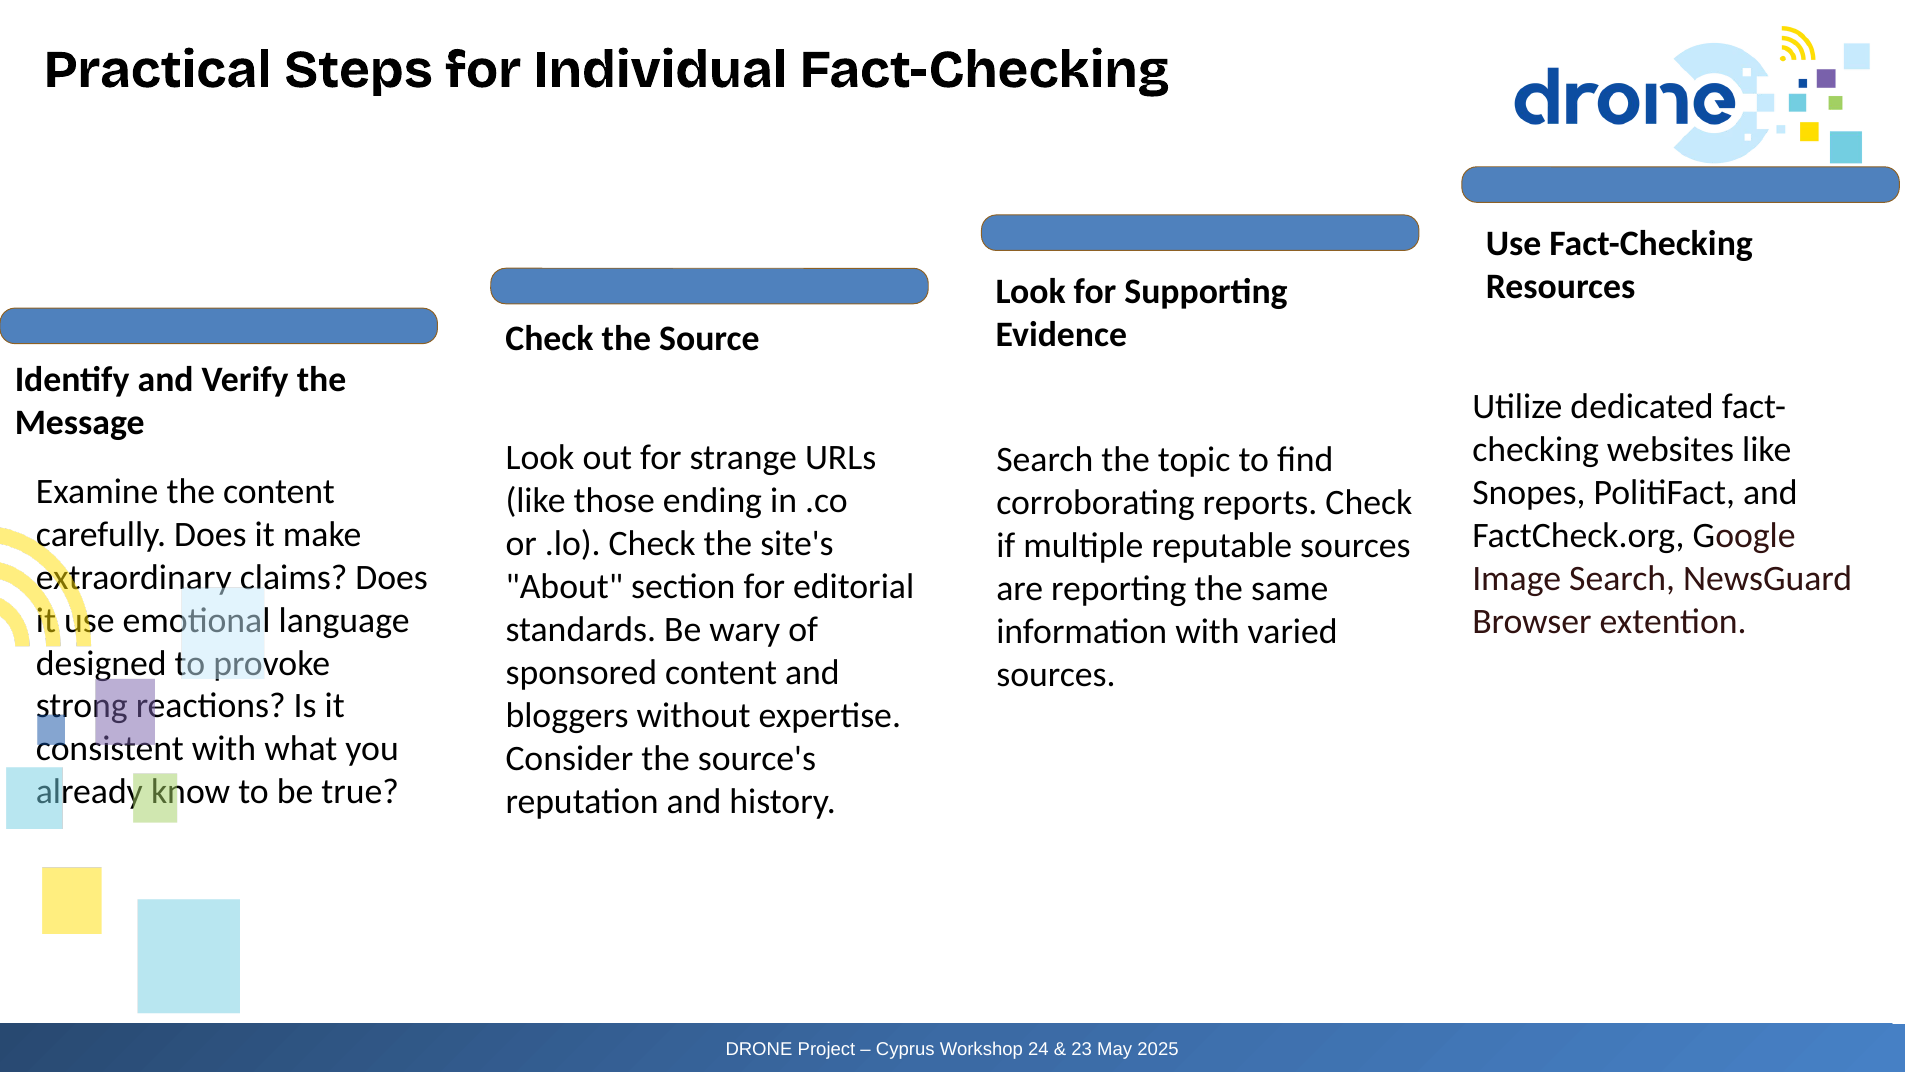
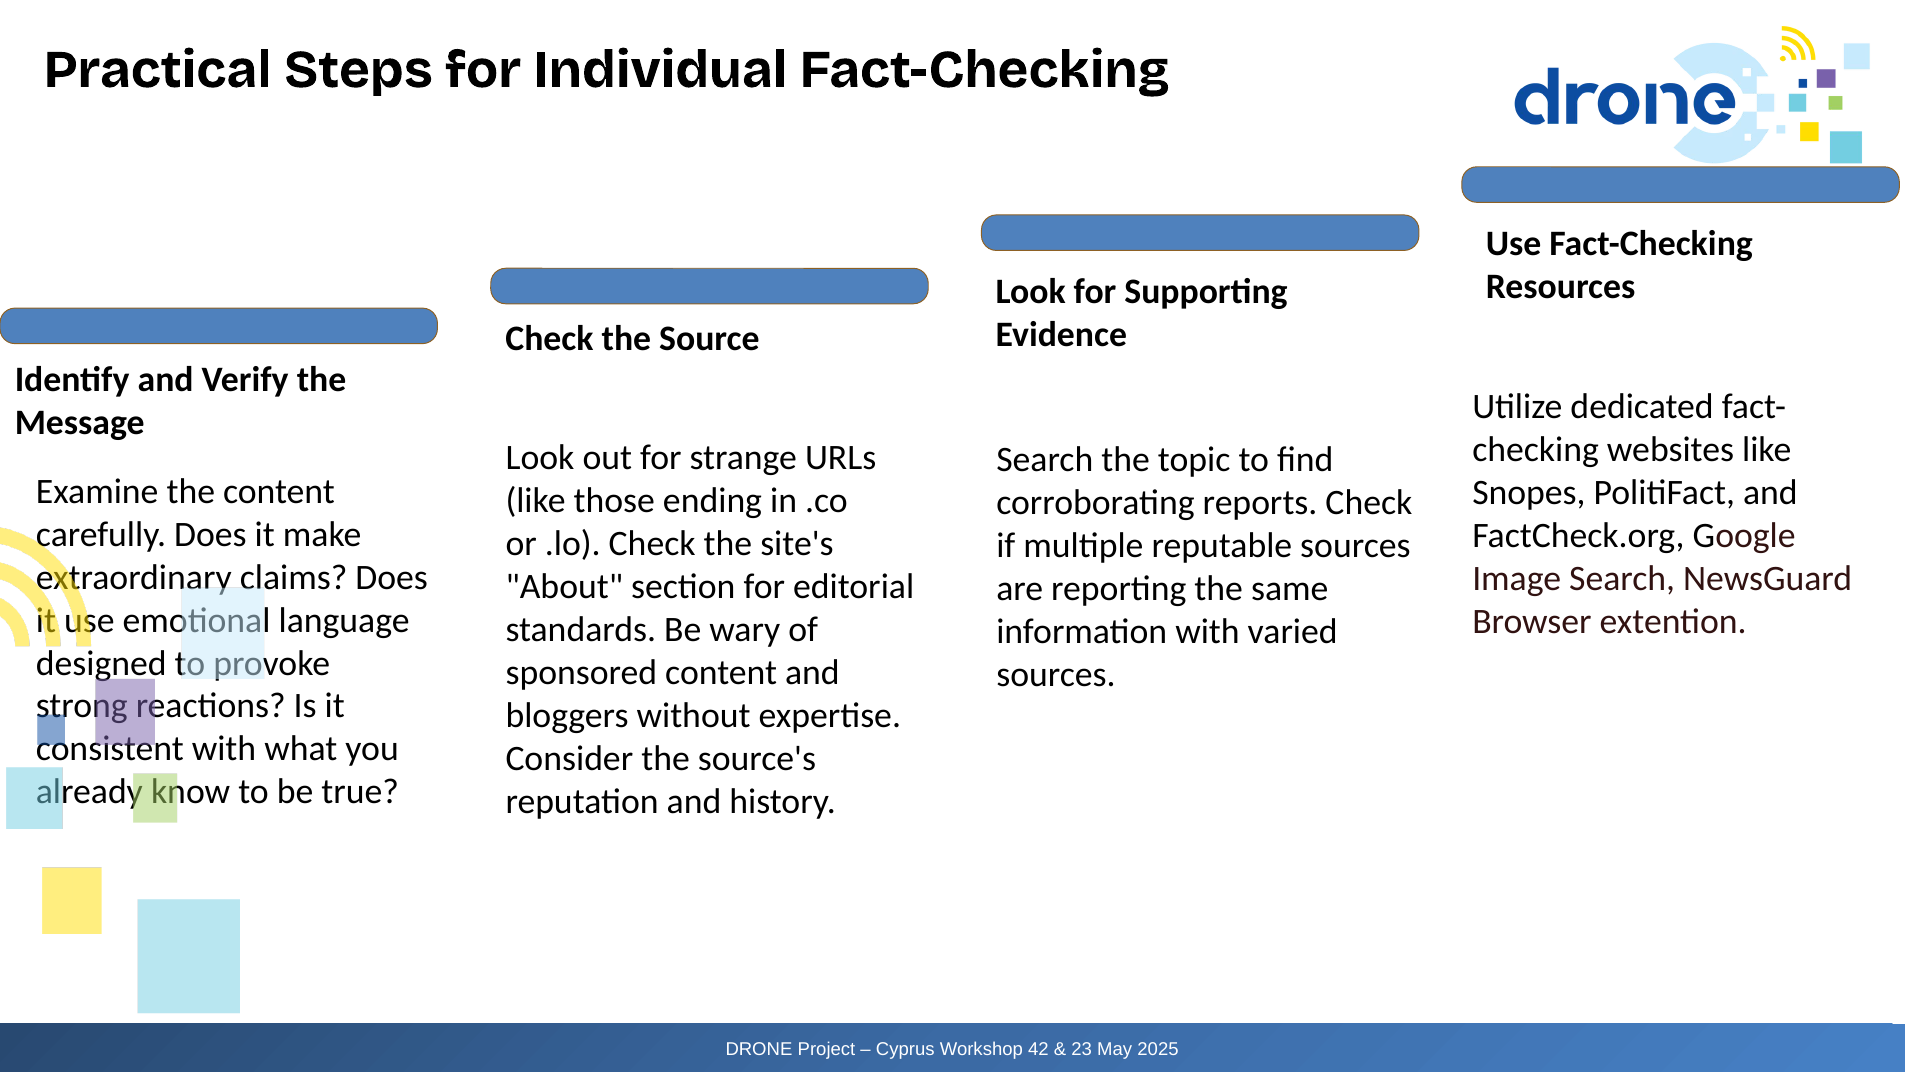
24: 24 -> 42 (1038, 1049)
